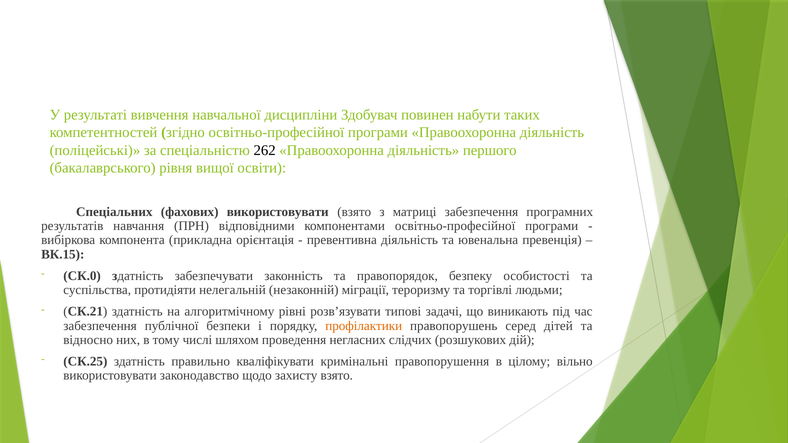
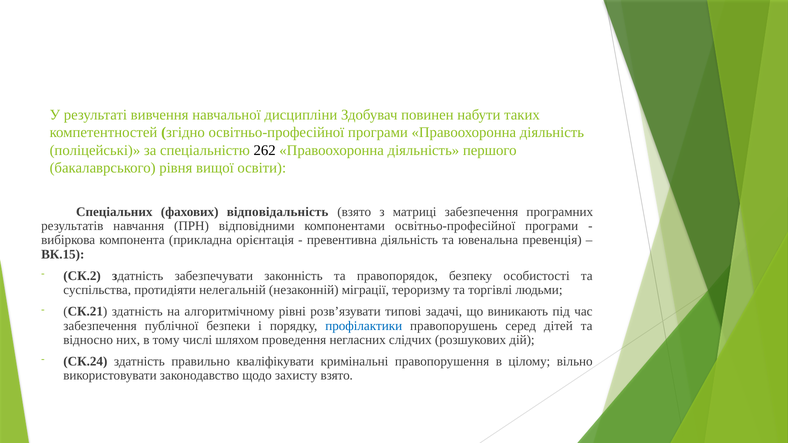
фахових використовувати: використовувати -> відповідальність (278, 212)
СК.0: СК.0 -> СК.2 (82, 276)
профілактики colour: orange -> blue (364, 326)
СК.25: СК.25 -> СК.24 (85, 362)
